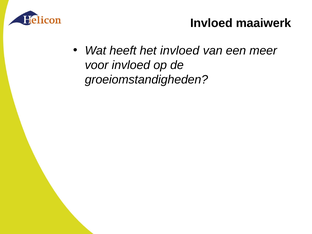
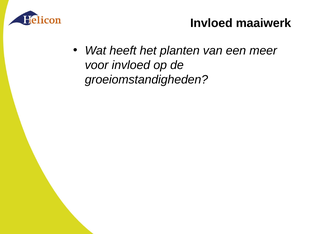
het invloed: invloed -> planten (180, 51)
